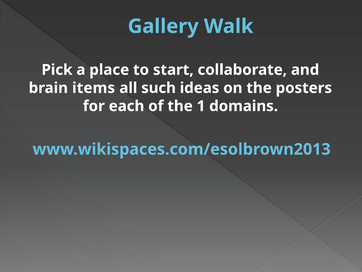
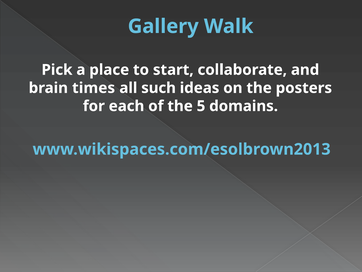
items: items -> times (94, 88)
1: 1 -> 5 (201, 106)
